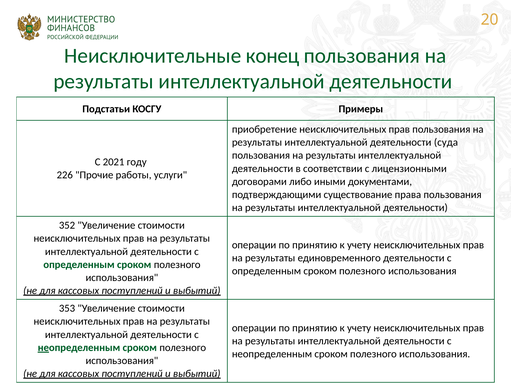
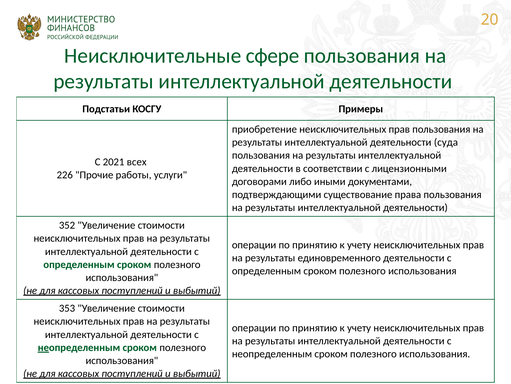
конец: конец -> сфере (273, 56)
году: году -> всех (137, 162)
